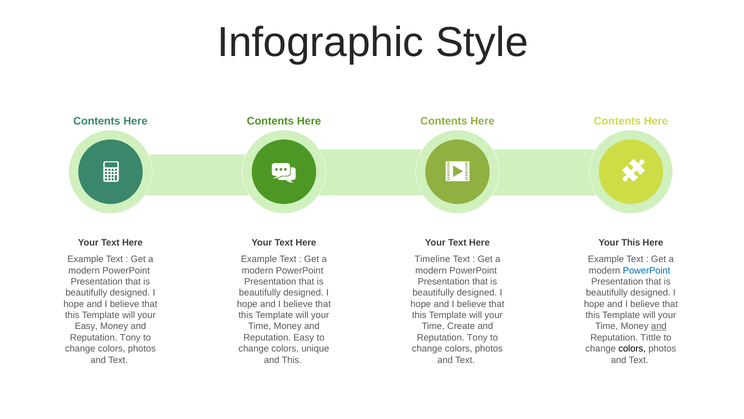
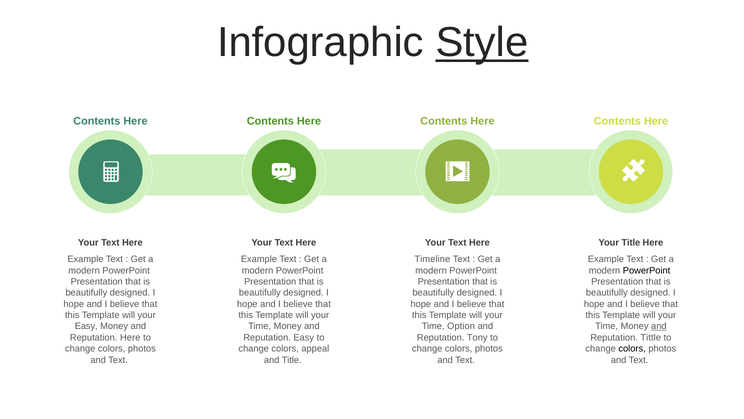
Style underline: none -> present (482, 43)
Your This: This -> Title (631, 242)
PowerPoint colour: blue -> black (647, 270)
Create: Create -> Option (461, 326)
Tony: Tony -> Here (130, 337)
unique: unique -> appeal (315, 348)
and This: This -> Title (292, 359)
